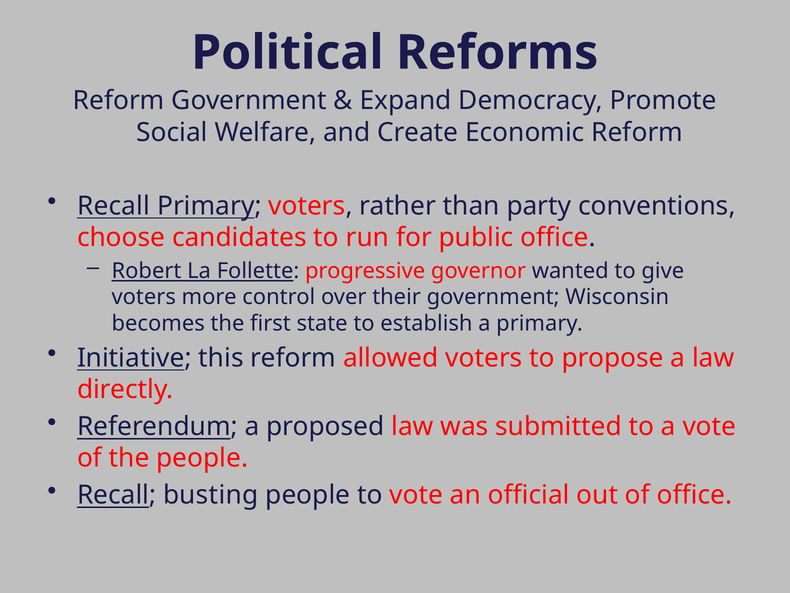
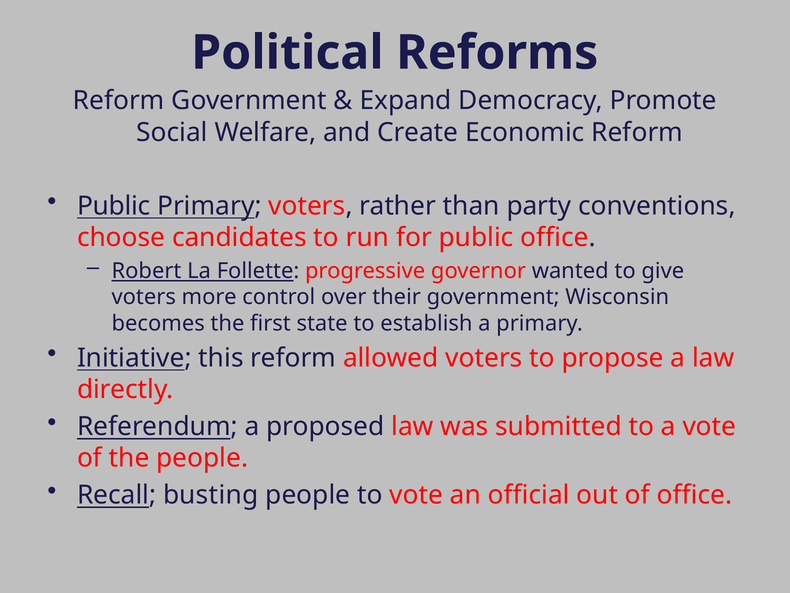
Recall: Recall -> Public (114, 206)
